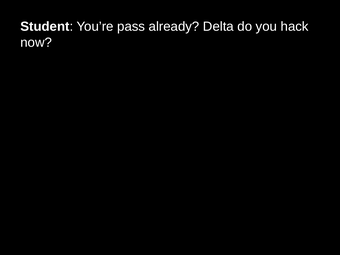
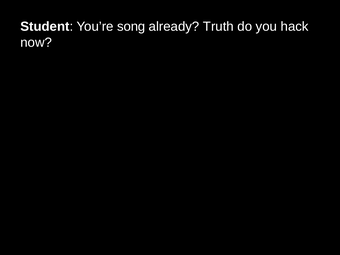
pass: pass -> song (131, 27)
Delta: Delta -> Truth (218, 27)
